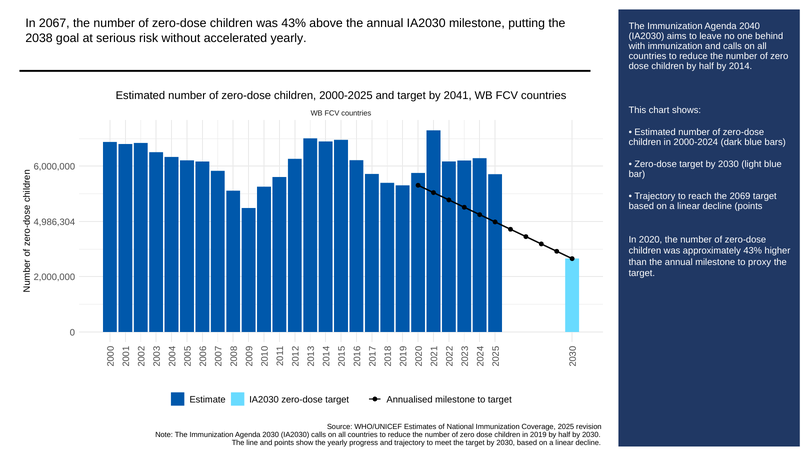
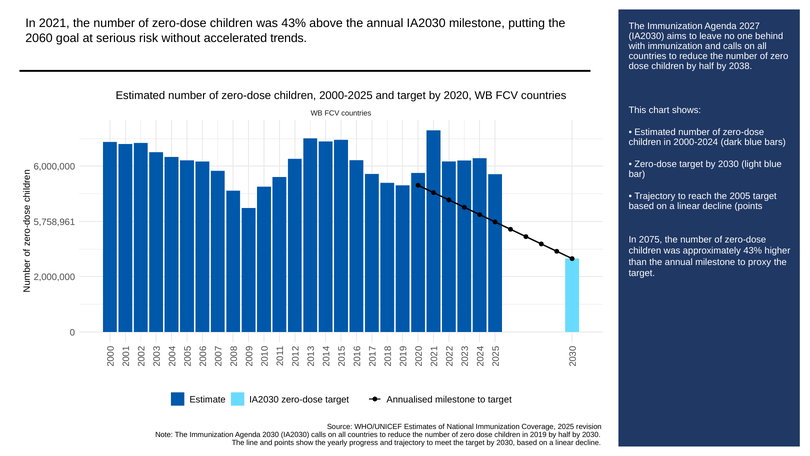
2067: 2067 -> 2021 (54, 23)
2040: 2040 -> 2027 (750, 26)
2038: 2038 -> 2060 (39, 38)
accelerated yearly: yearly -> trends (289, 38)
2014: 2014 -> 2038 (741, 66)
2041: 2041 -> 2020 (458, 96)
2069: 2069 -> 2005 (740, 196)
4,986,304: 4,986,304 -> 5,758,961 (54, 222)
2020: 2020 -> 2075 (651, 239)
